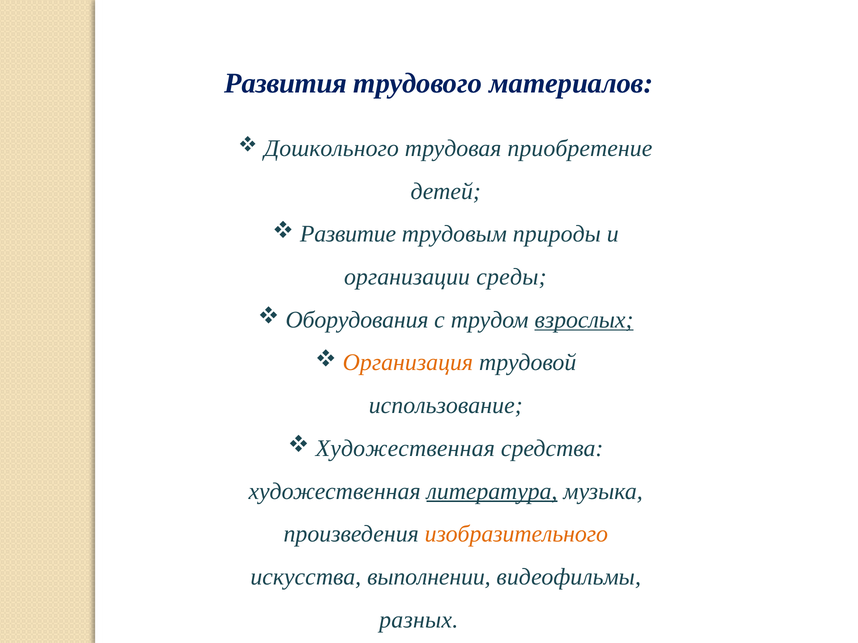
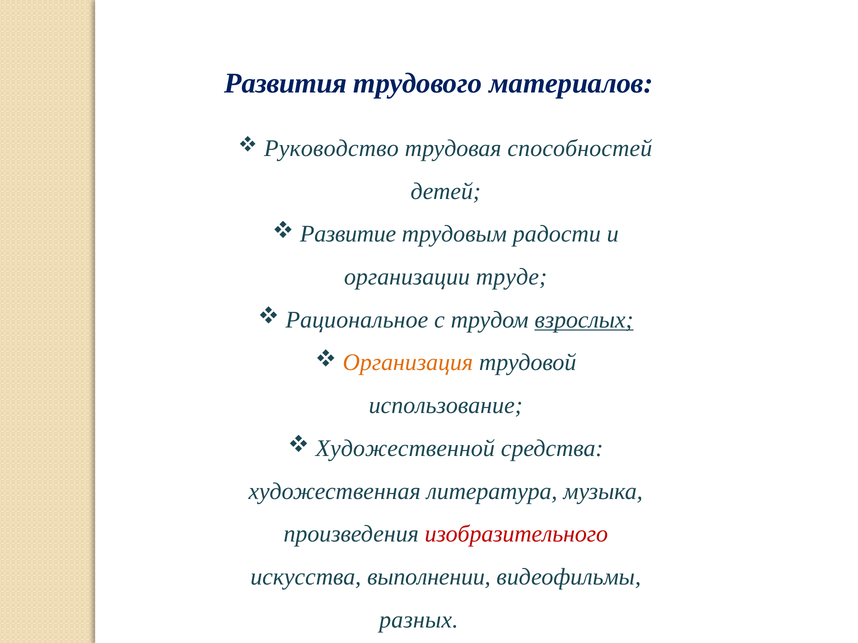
Дошкольного: Дошкольного -> Руководство (331, 148)
приобретение: приобретение -> способностей (580, 148)
природы: природы -> радости (557, 234)
среды: среды -> труде (511, 277)
Оборудования: Оборудования -> Рациональное (357, 320)
Художественная: Художественная -> Художественной (405, 449)
литература underline: present -> none (492, 492)
изобразительного colour: orange -> red (516, 534)
